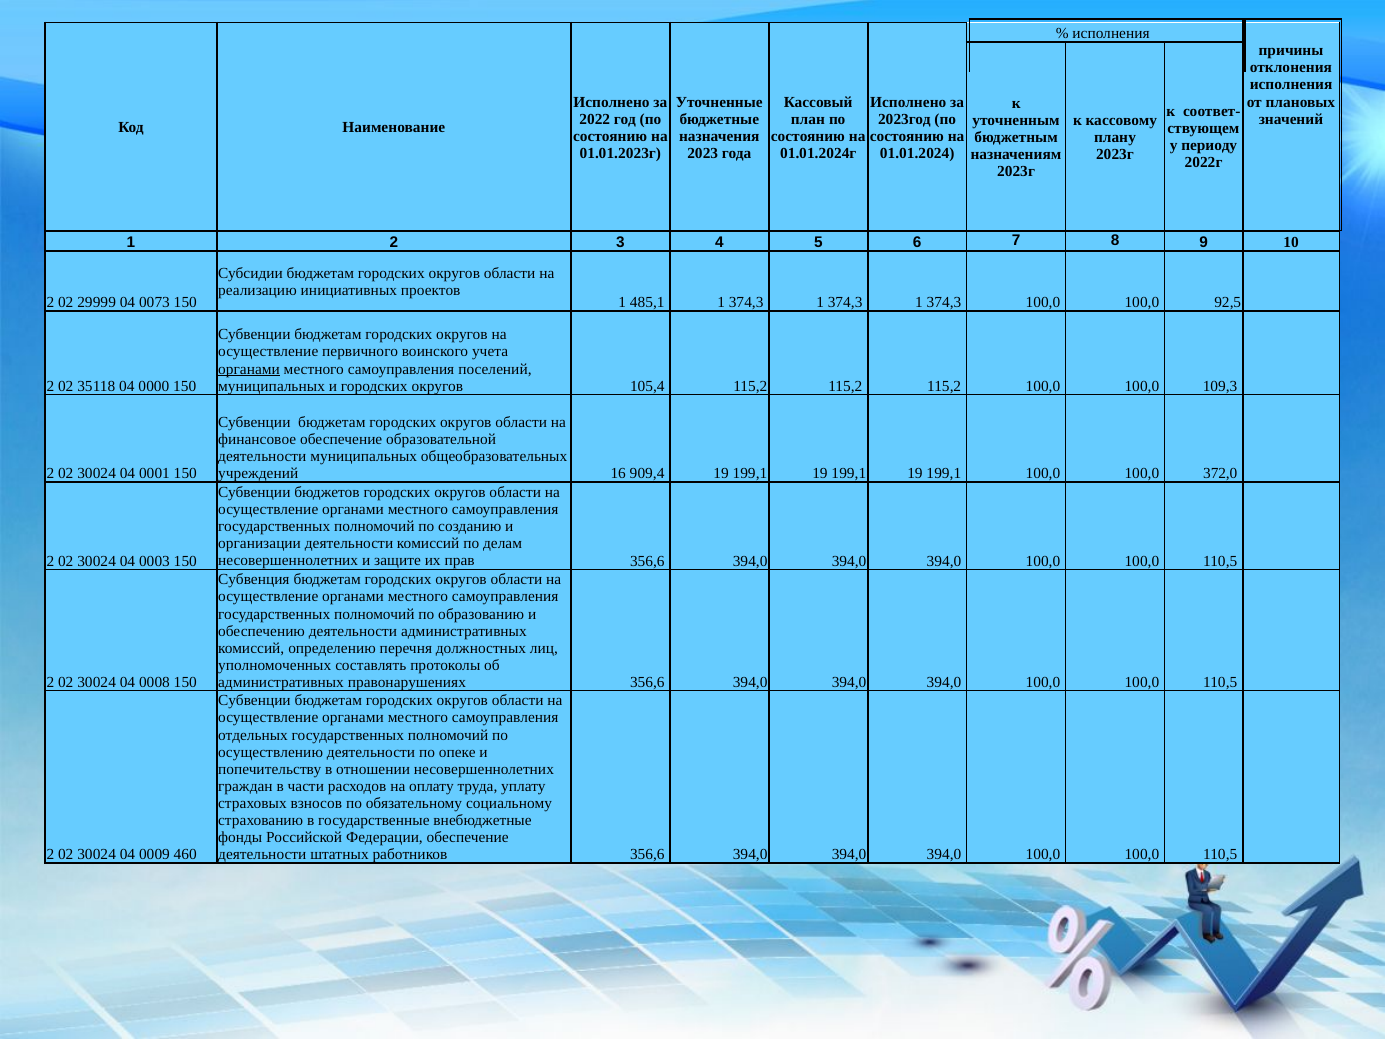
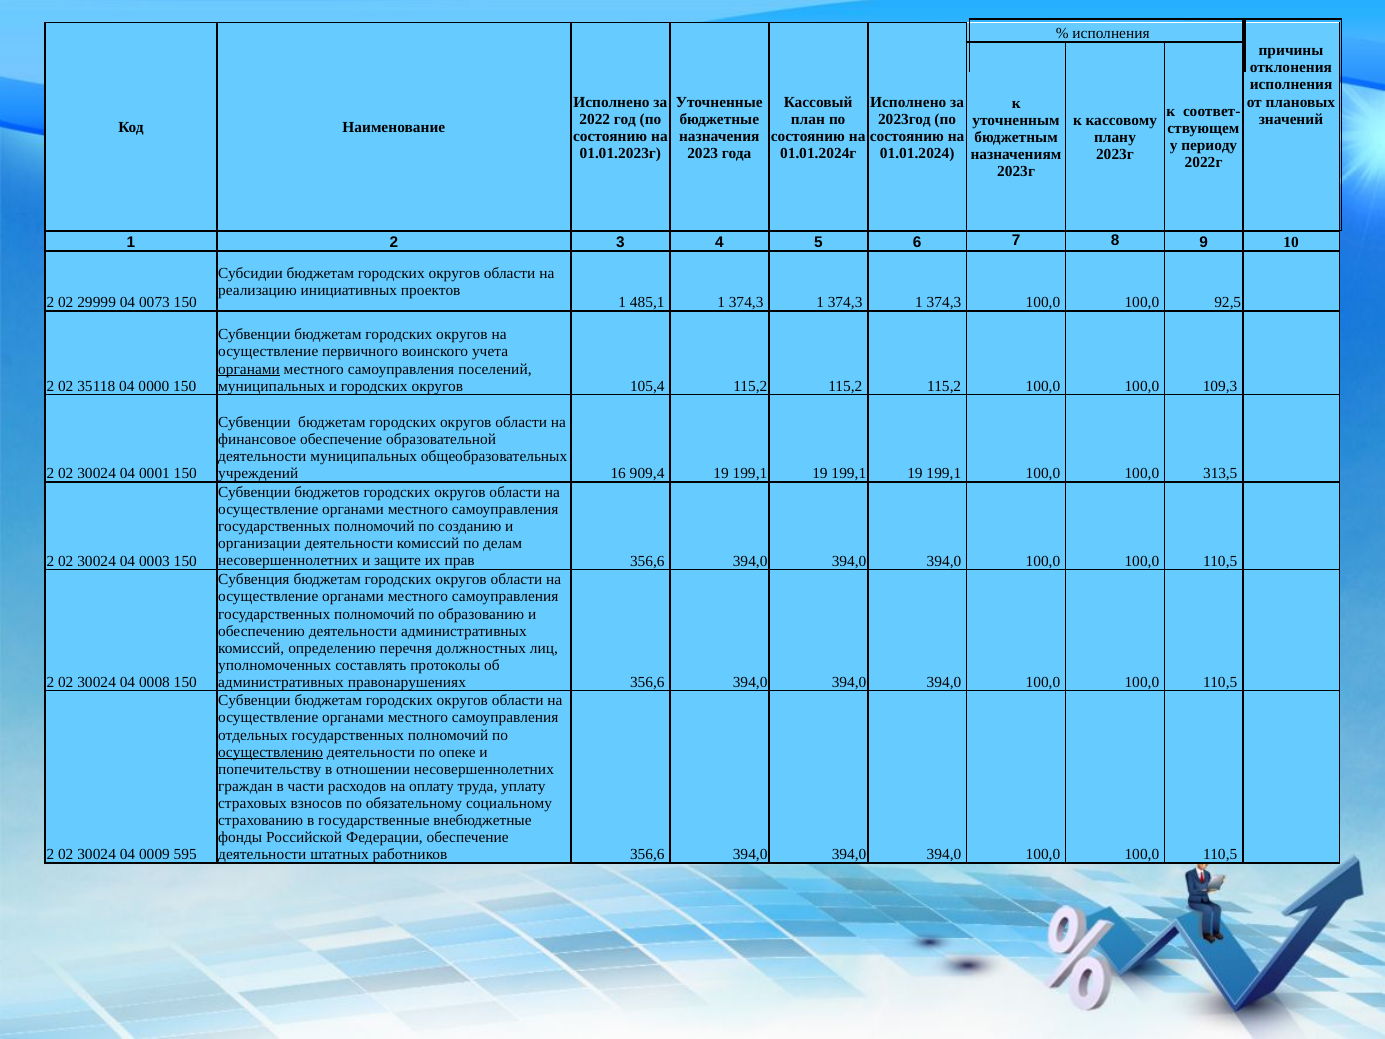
372,0: 372,0 -> 313,5 (1220, 474)
осуществлению underline: none -> present (271, 752)
460: 460 -> 595 (185, 854)
